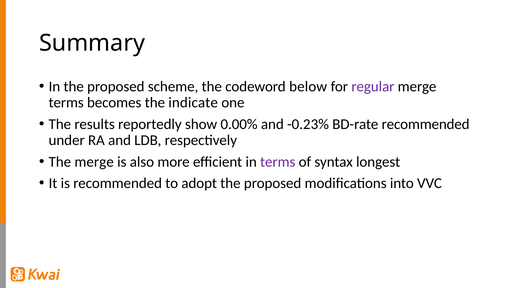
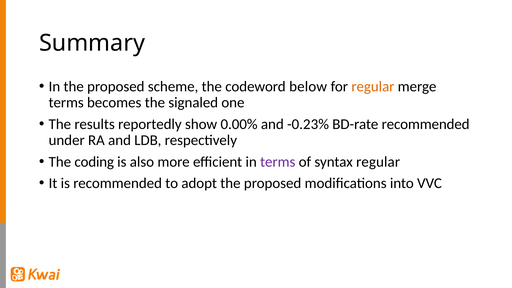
regular colour: purple -> orange (373, 87)
indicate: indicate -> signaled (193, 103)
The merge: merge -> coding (94, 162)
syntax longest: longest -> regular (378, 162)
